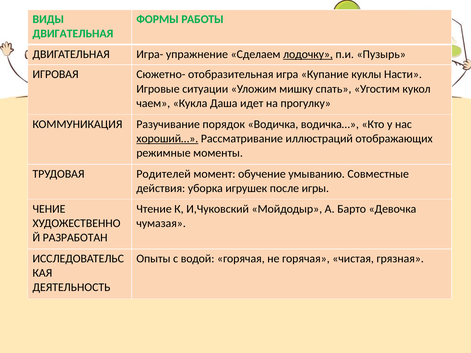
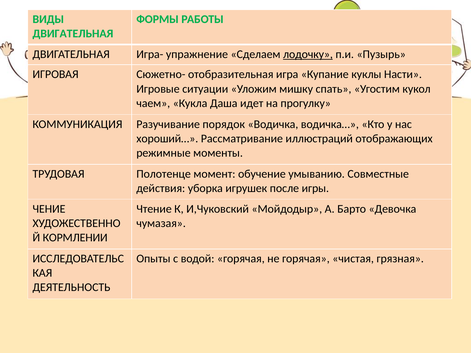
хороший… underline: present -> none (167, 139)
Родителей: Родителей -> Полотенце (164, 174)
РАЗРАБОТАН: РАЗРАБОТАН -> КОРМЛЕНИИ (75, 238)
